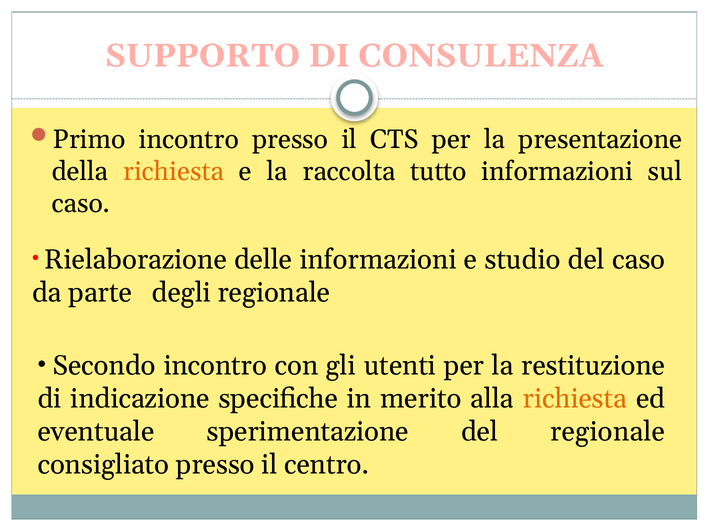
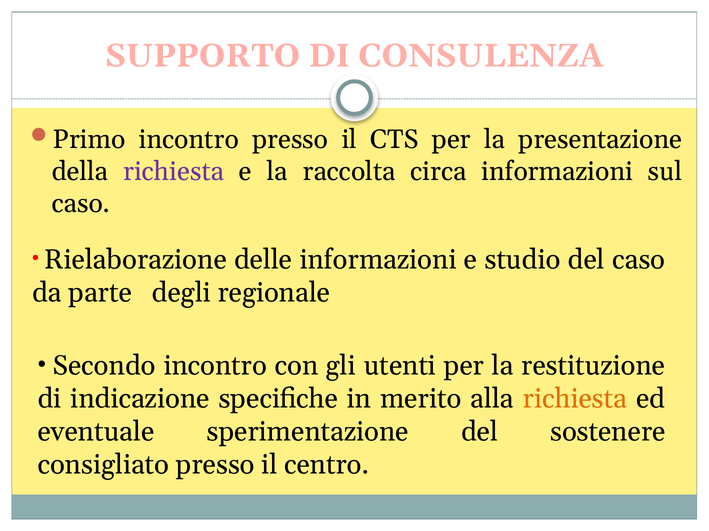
richiesta colour: orange -> purple (174, 172)
tutto: tutto -> circa (439, 172)
del regionale: regionale -> sostenere (608, 432)
